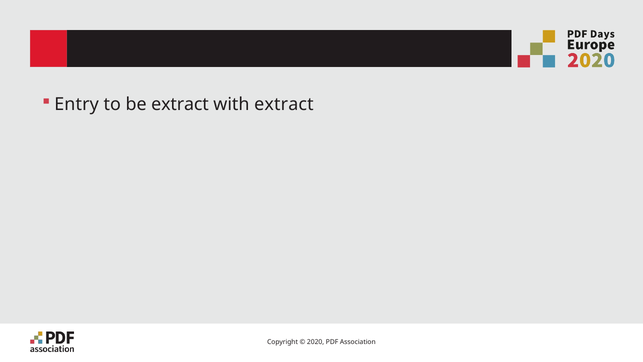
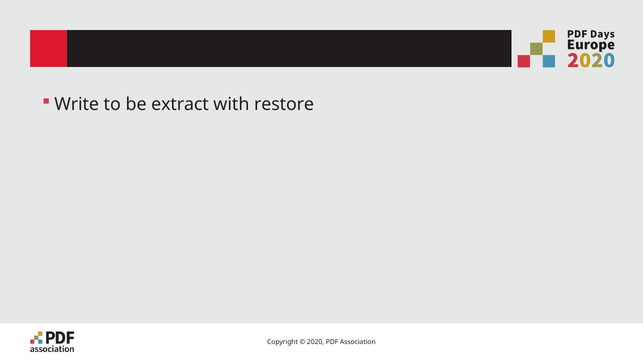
Entry: Entry -> Write (77, 104)
with extract: extract -> restore (284, 104)
